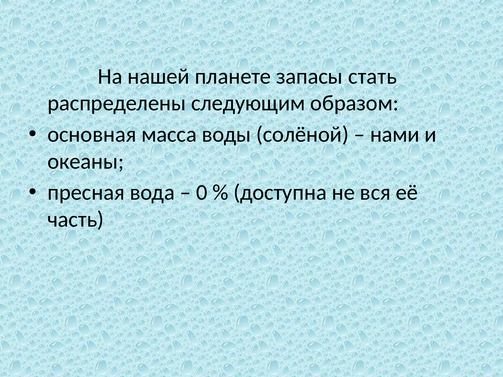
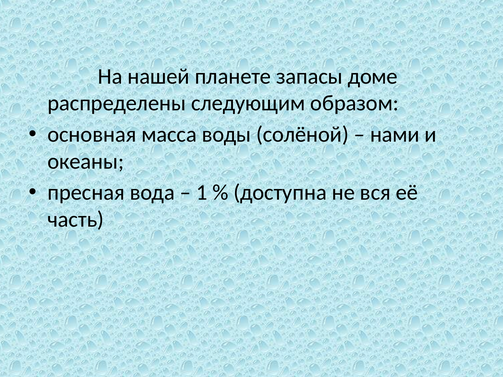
стать: стать -> доме (373, 76)
0: 0 -> 1 (202, 193)
